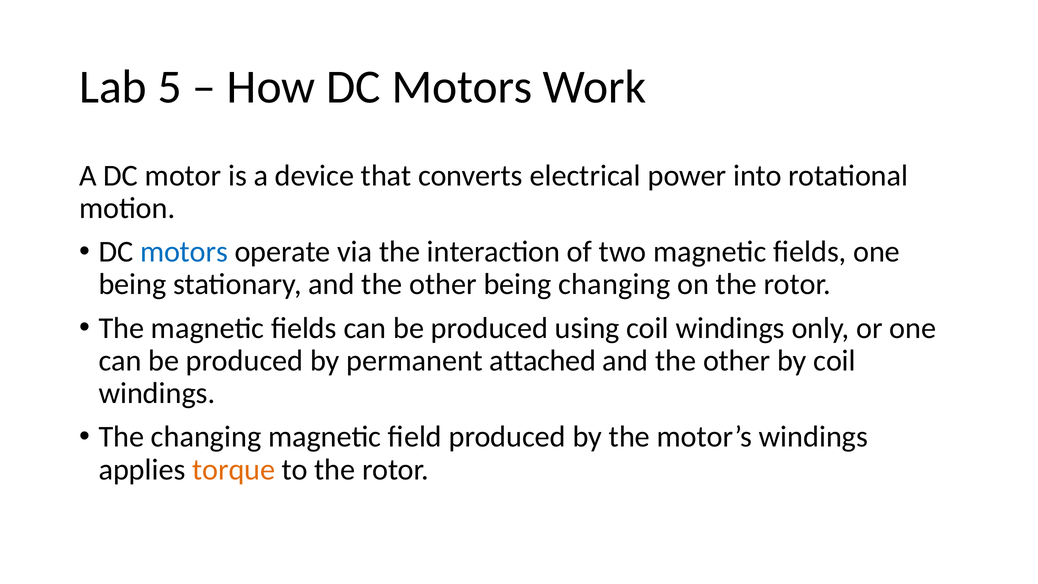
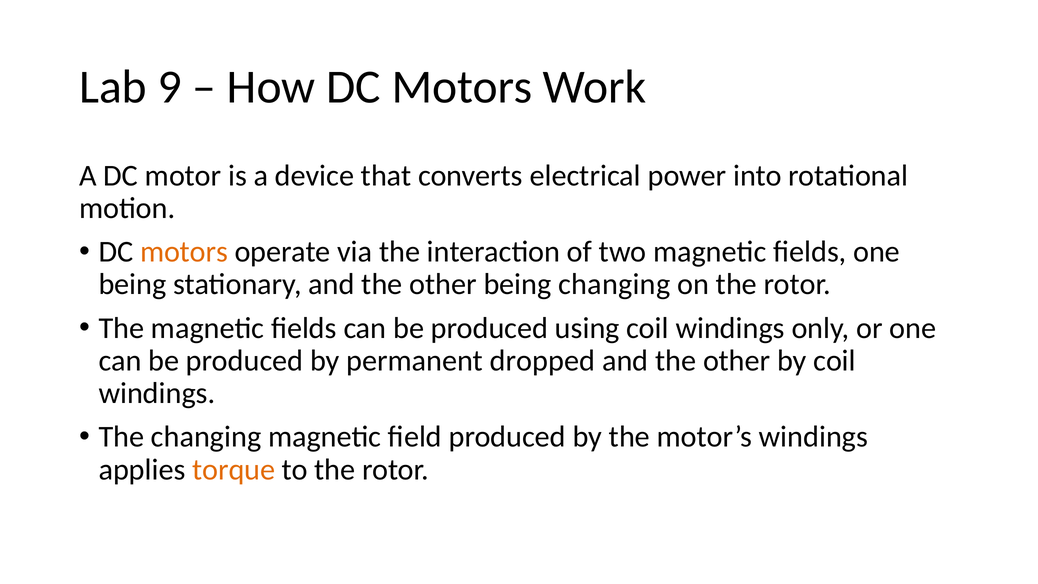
5: 5 -> 9 (170, 87)
motors colour: blue -> orange (184, 252)
attached: attached -> dropped (543, 361)
